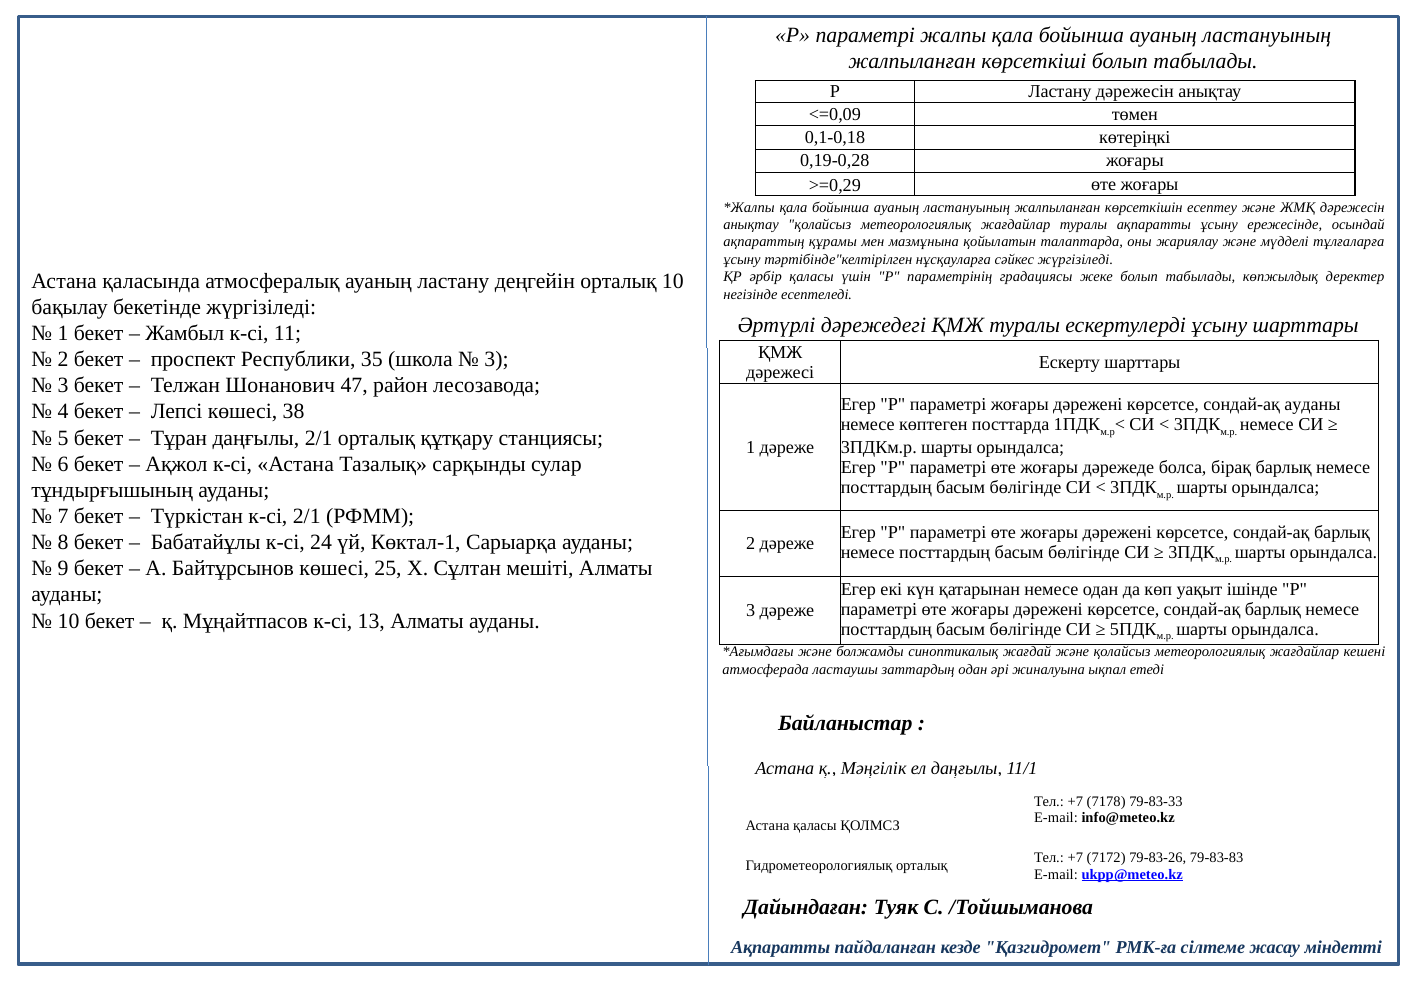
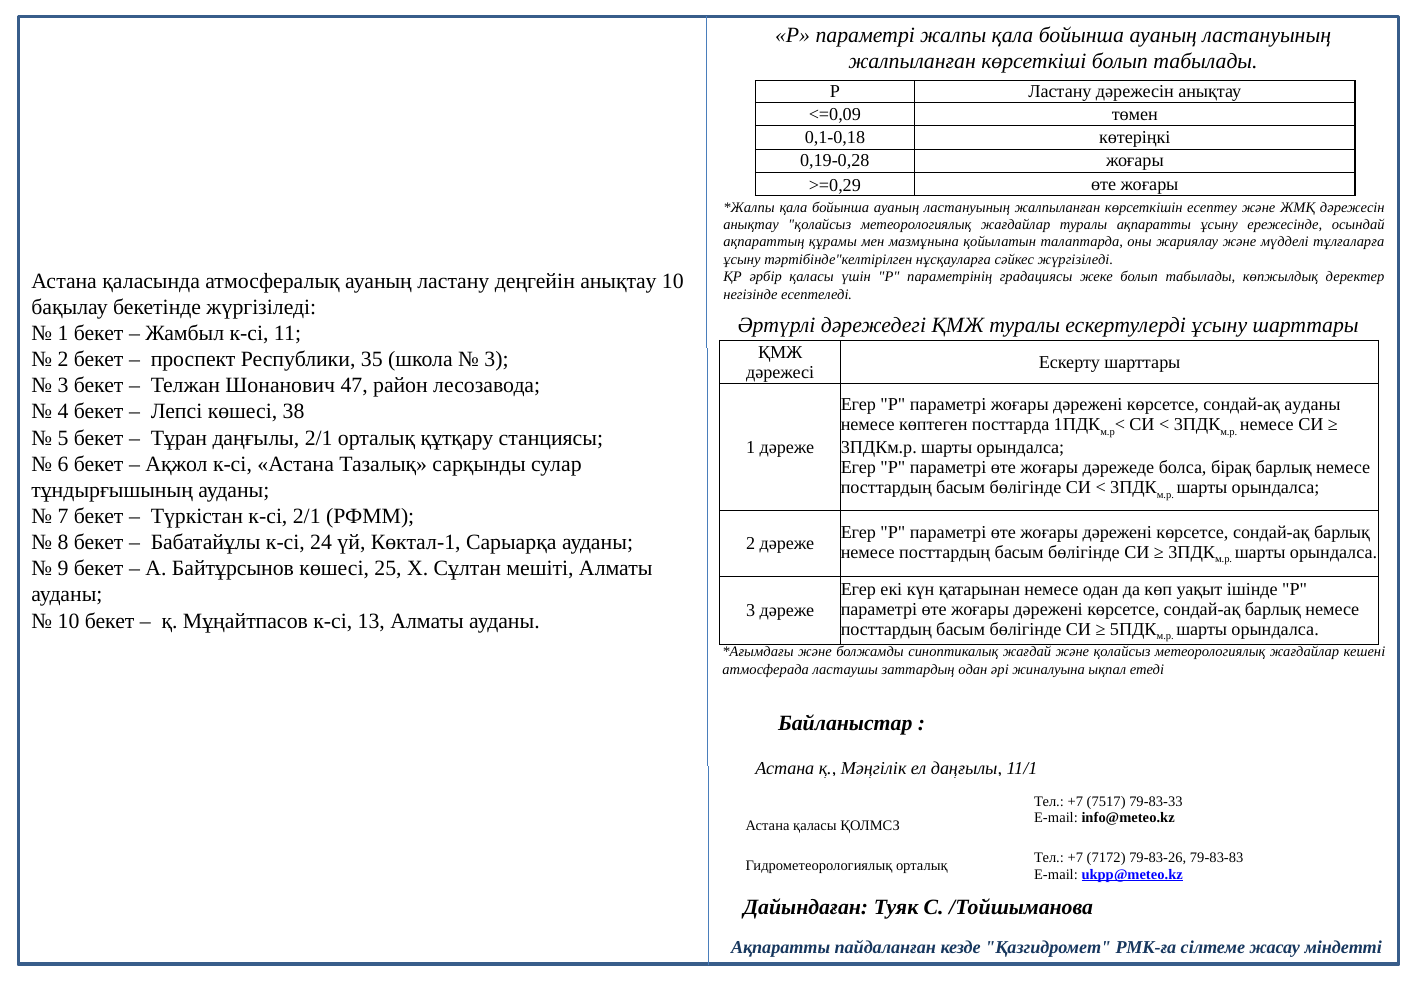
деңгейін орталық: орталық -> анықтау (618, 281)
7178: 7178 -> 7517 (1106, 801)
